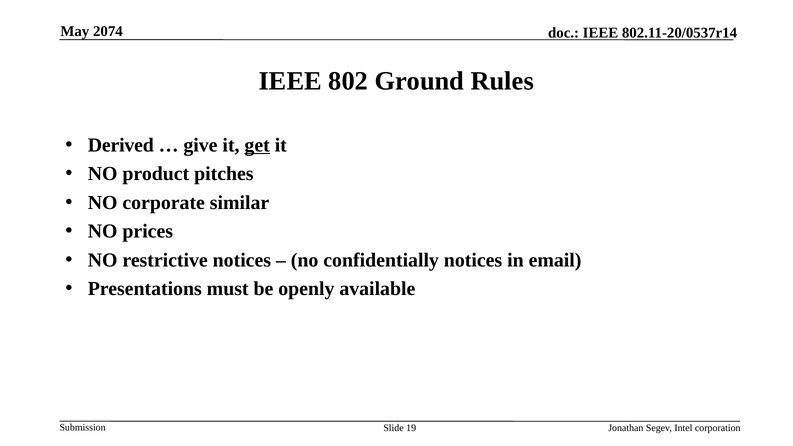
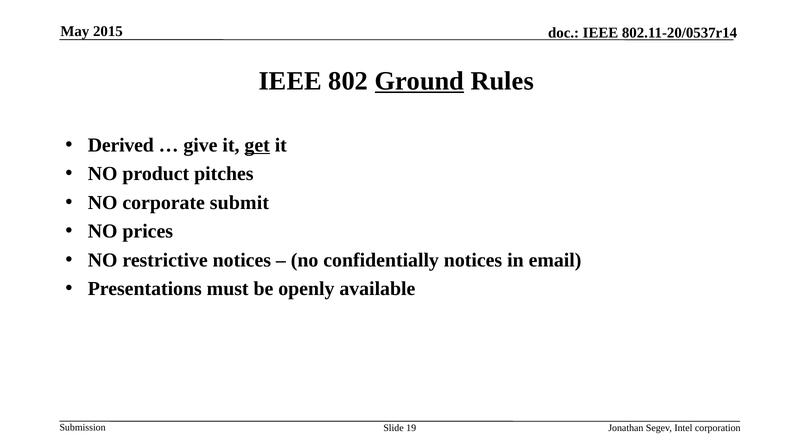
2074: 2074 -> 2015 (108, 32)
Ground underline: none -> present (419, 81)
similar: similar -> submit (239, 203)
